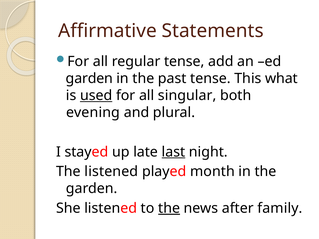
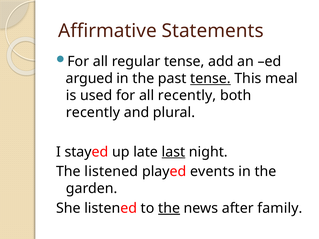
garden: garden -> argued (89, 79)
tense underline: none -> present (210, 79)
what: what -> meal (281, 79)
used underline: present -> none (96, 96)
all singular: singular -> recently (187, 96)
evening: evening -> recently (93, 113)
month: month -> events (212, 172)
